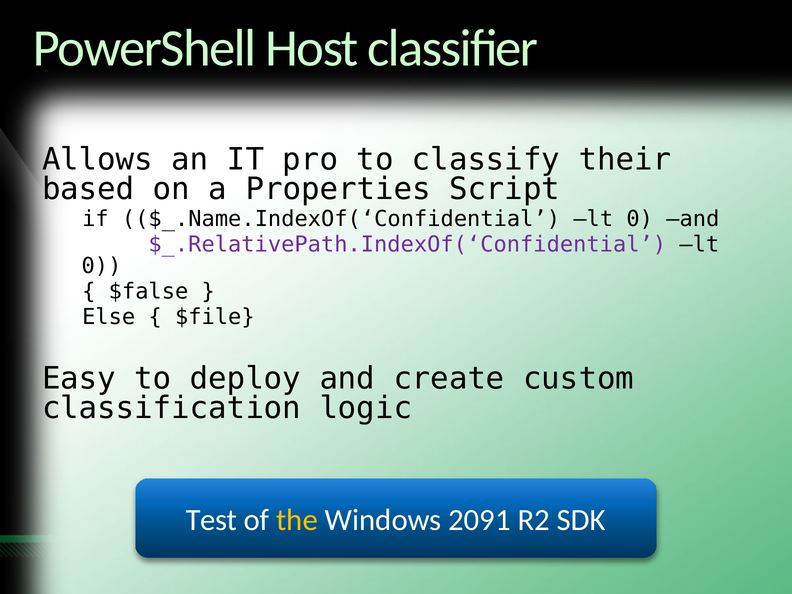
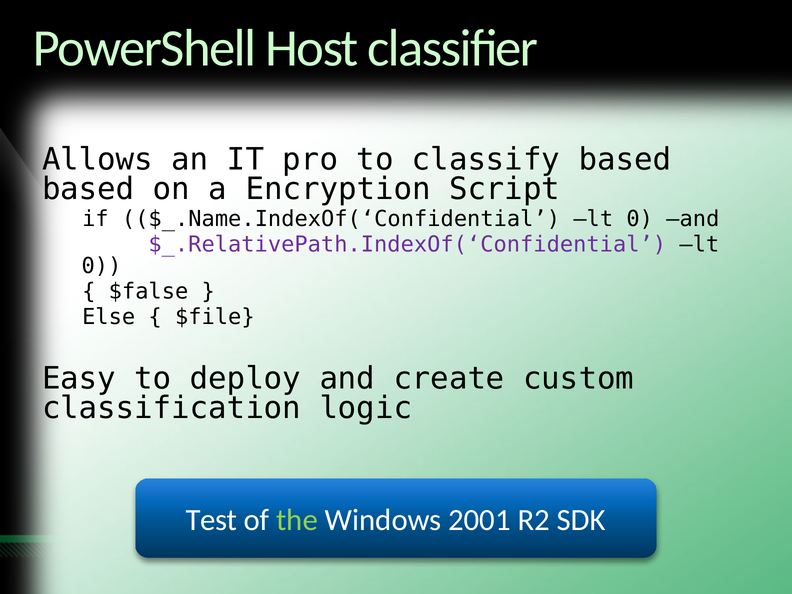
classify their: their -> based (625, 159)
Properties: Properties -> Encryption (338, 189)
the colour: yellow -> light green (297, 520)
2091: 2091 -> 2001 (479, 520)
